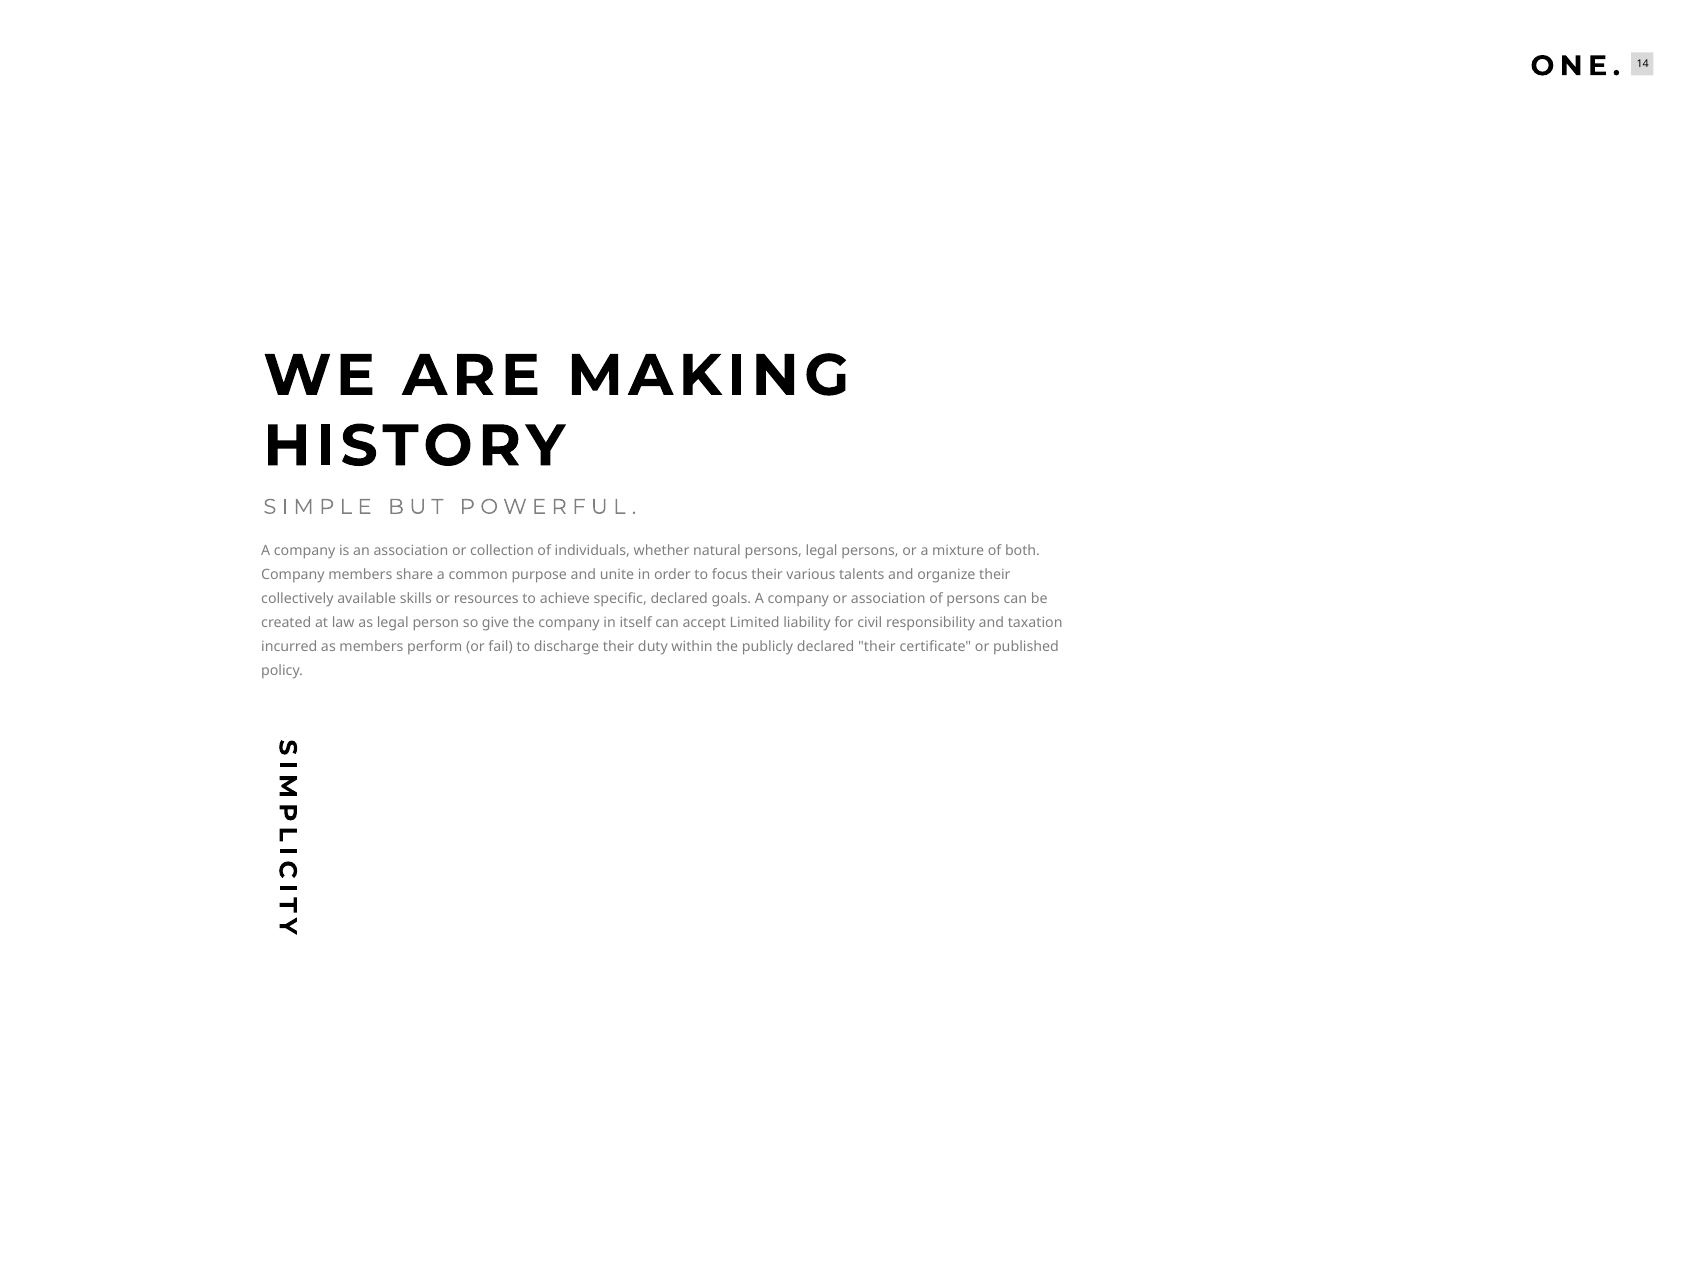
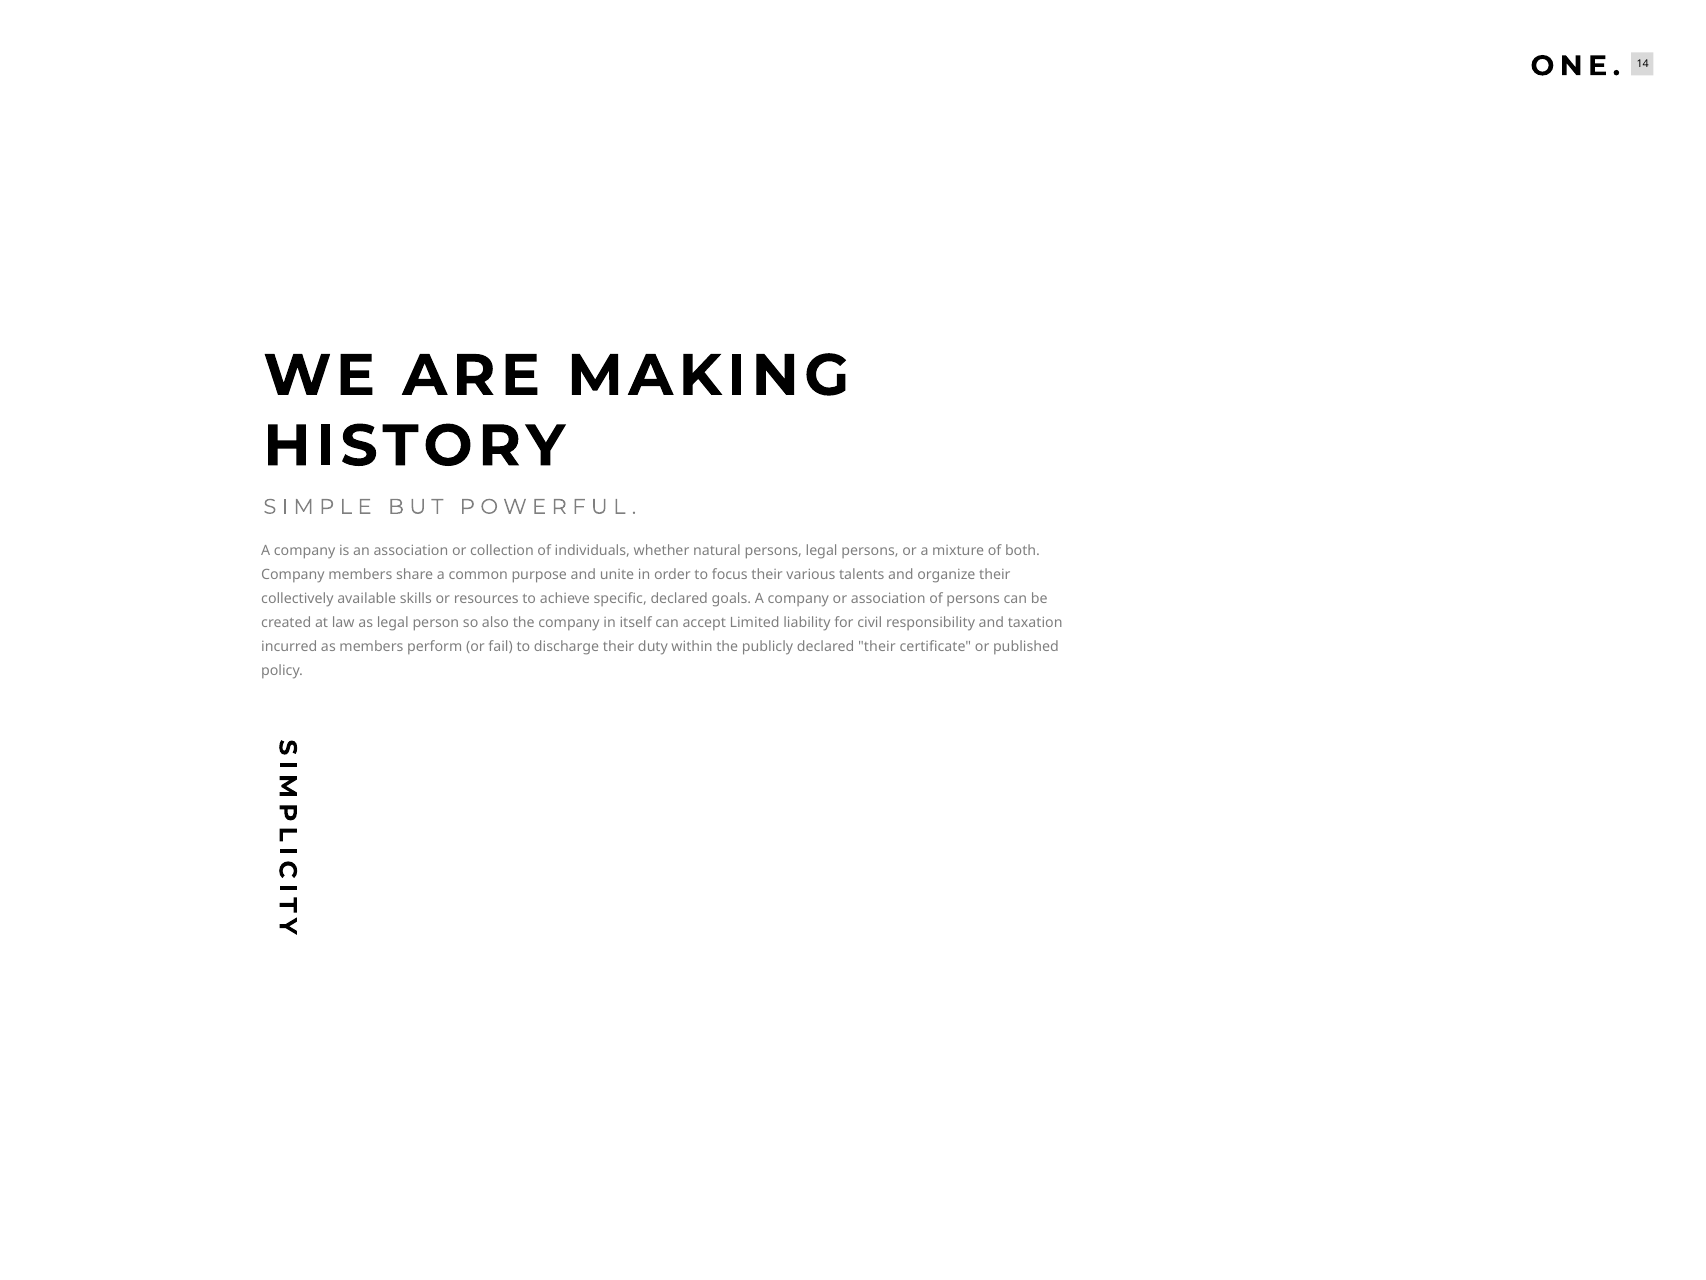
give: give -> also (495, 622)
